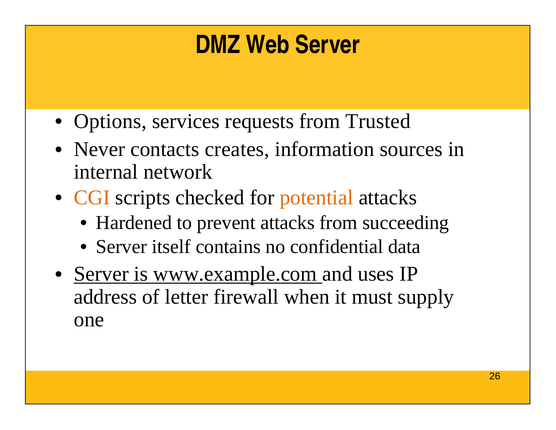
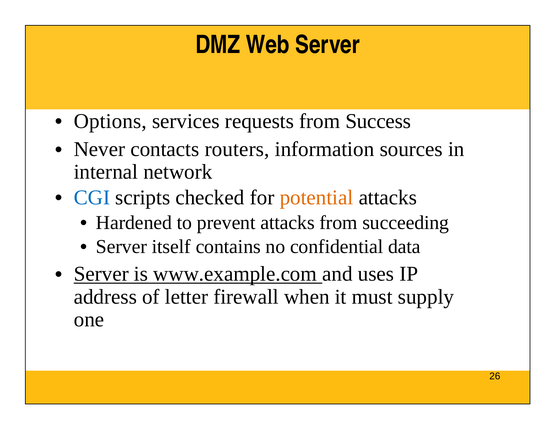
Trusted: Trusted -> Success (378, 121)
creates: creates -> routers (237, 149)
CGI colour: orange -> blue (92, 197)
